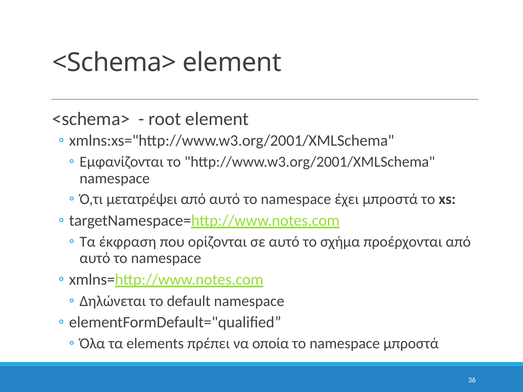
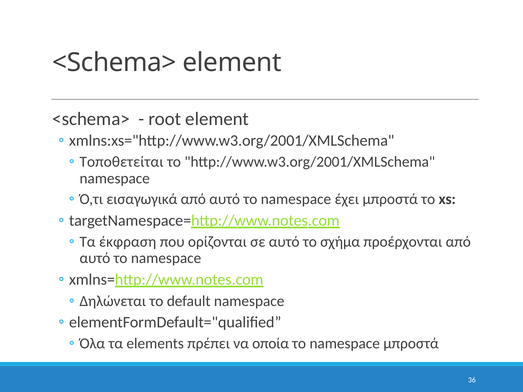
Εμφανίζονται: Εμφανίζονται -> Τοποθετείται (122, 162)
μετατρέψει: μετατρέψει -> εισαγωγικά (142, 199)
